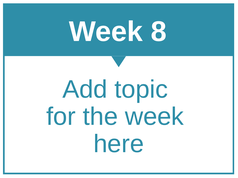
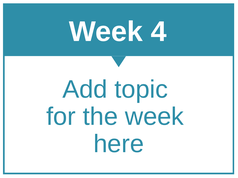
8: 8 -> 4 (159, 32)
